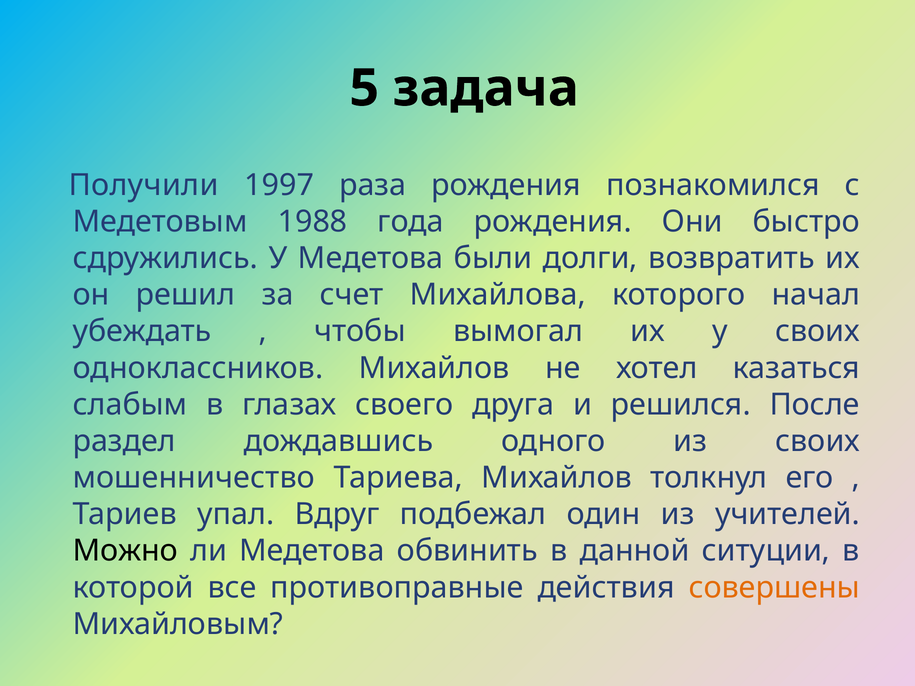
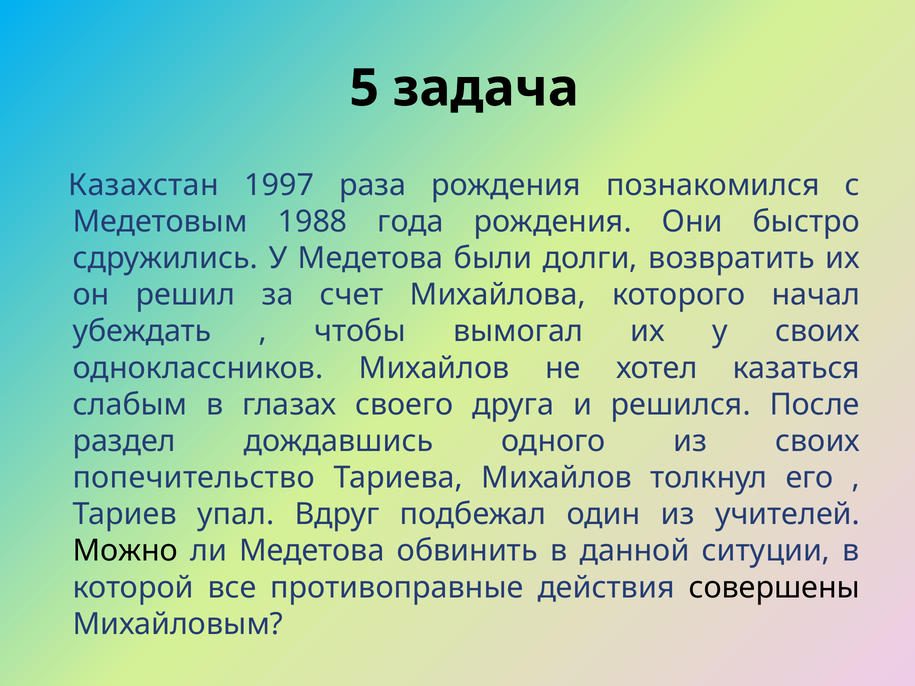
Получили: Получили -> Казахстан (144, 185)
мошенничество: мошенничество -> попечительство (194, 478)
совершены colour: orange -> black (774, 588)
